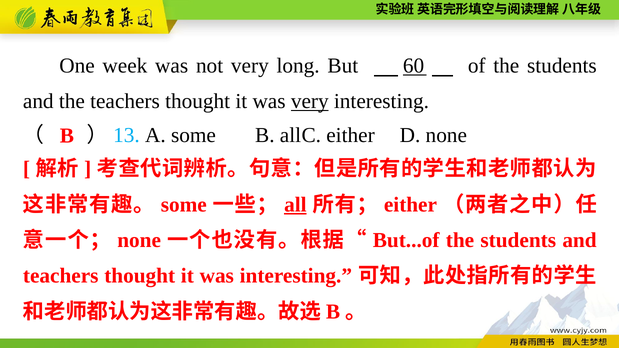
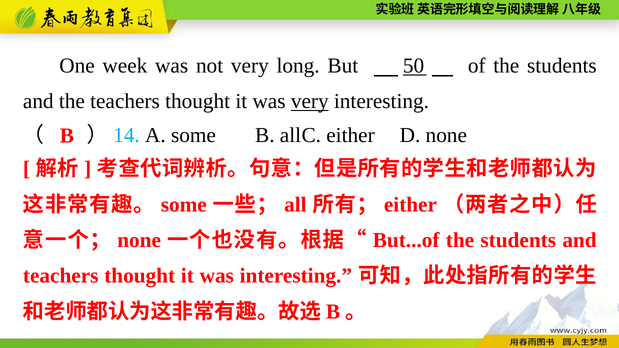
60: 60 -> 50 (414, 66)
13: 13 -> 14 (126, 135)
all underline: present -> none (295, 205)
